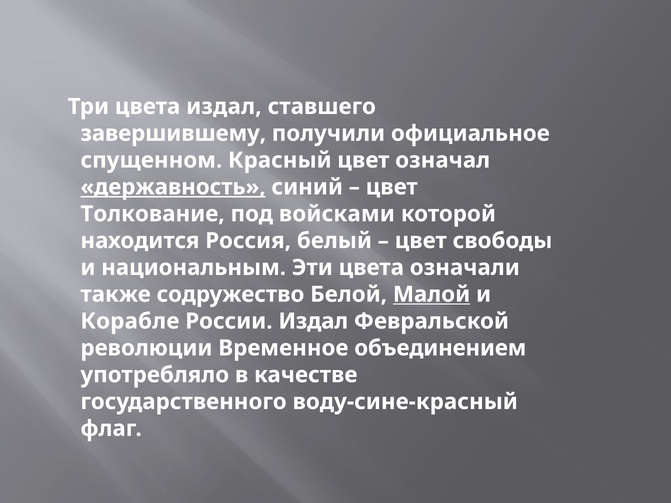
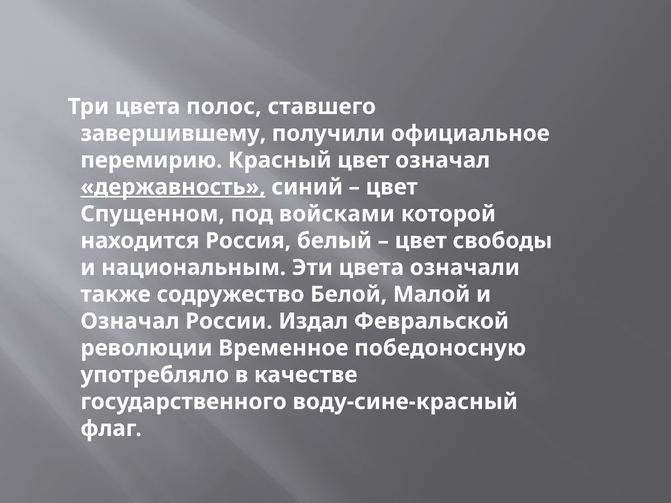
цвета издал: издал -> полос (224, 107)
спущенном: спущенном -> перемирию (151, 160)
Толкование: Толкование -> Спущенном (153, 214)
Малой underline: present -> none (432, 295)
Корабле: Корабле -> Означал (130, 321)
объединением: объединением -> победоносную (440, 348)
